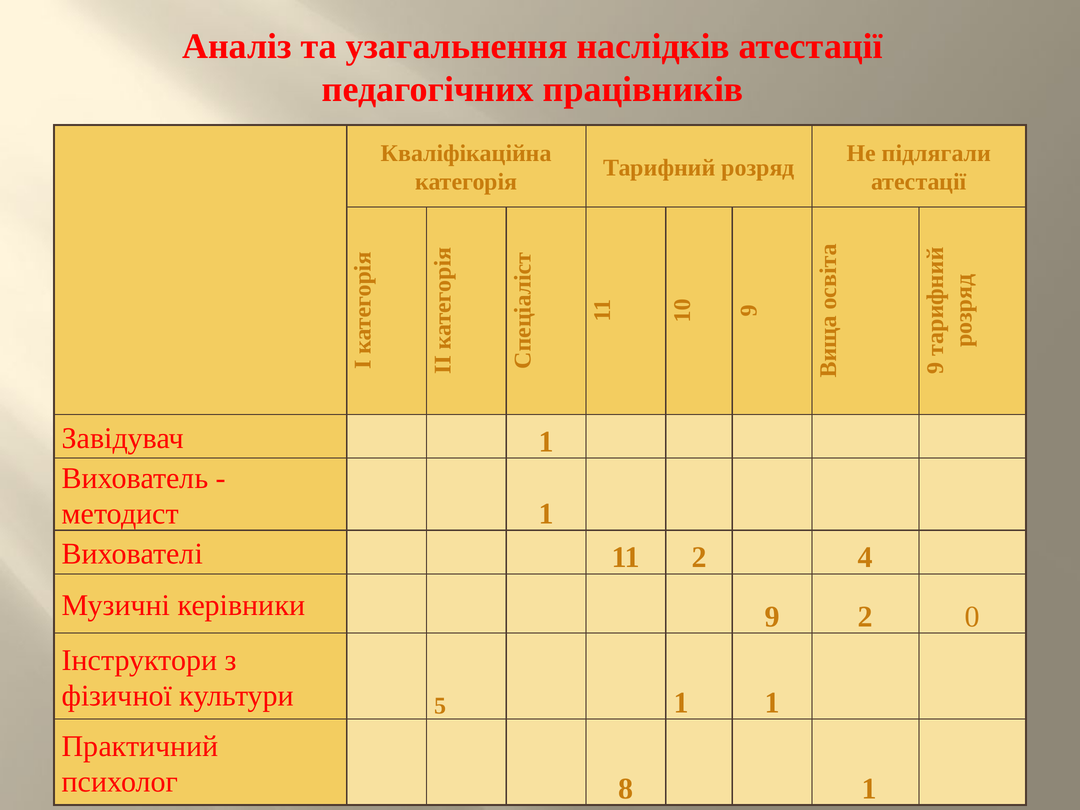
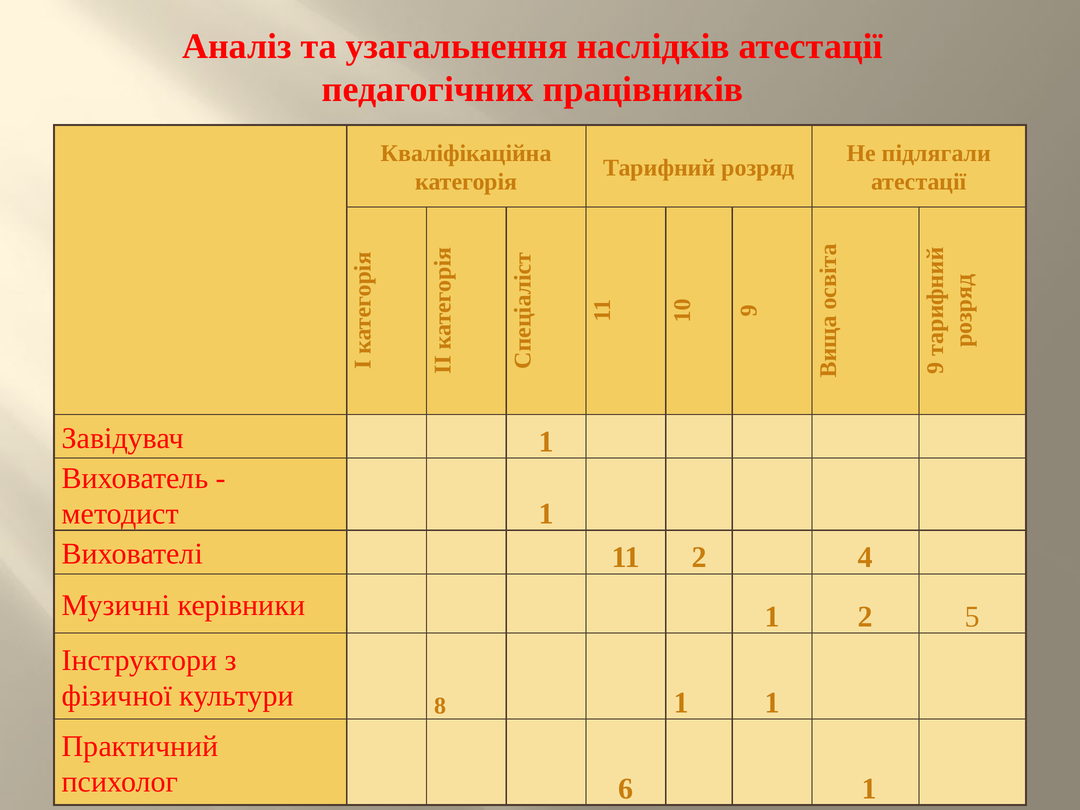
керівники 9: 9 -> 1 (772, 617)
2 0: 0 -> 5 (972, 617)
5: 5 -> 8 (440, 706)
8: 8 -> 6 (626, 789)
